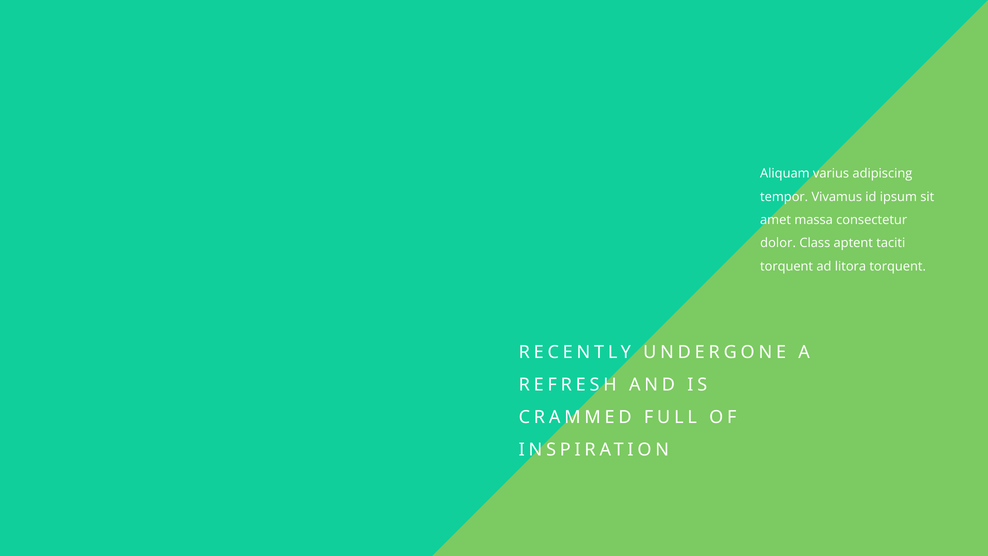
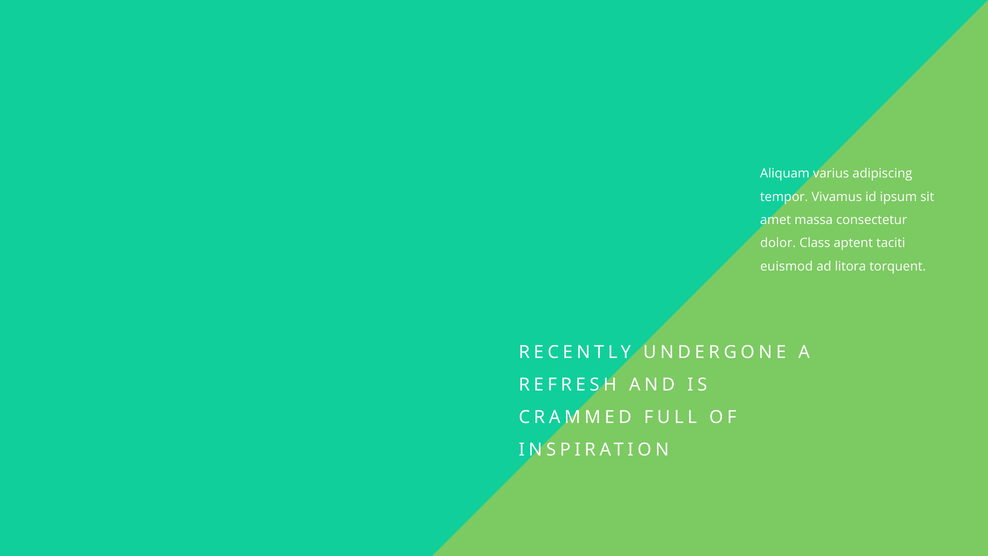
torquent: torquent -> euismod (787, 266)
